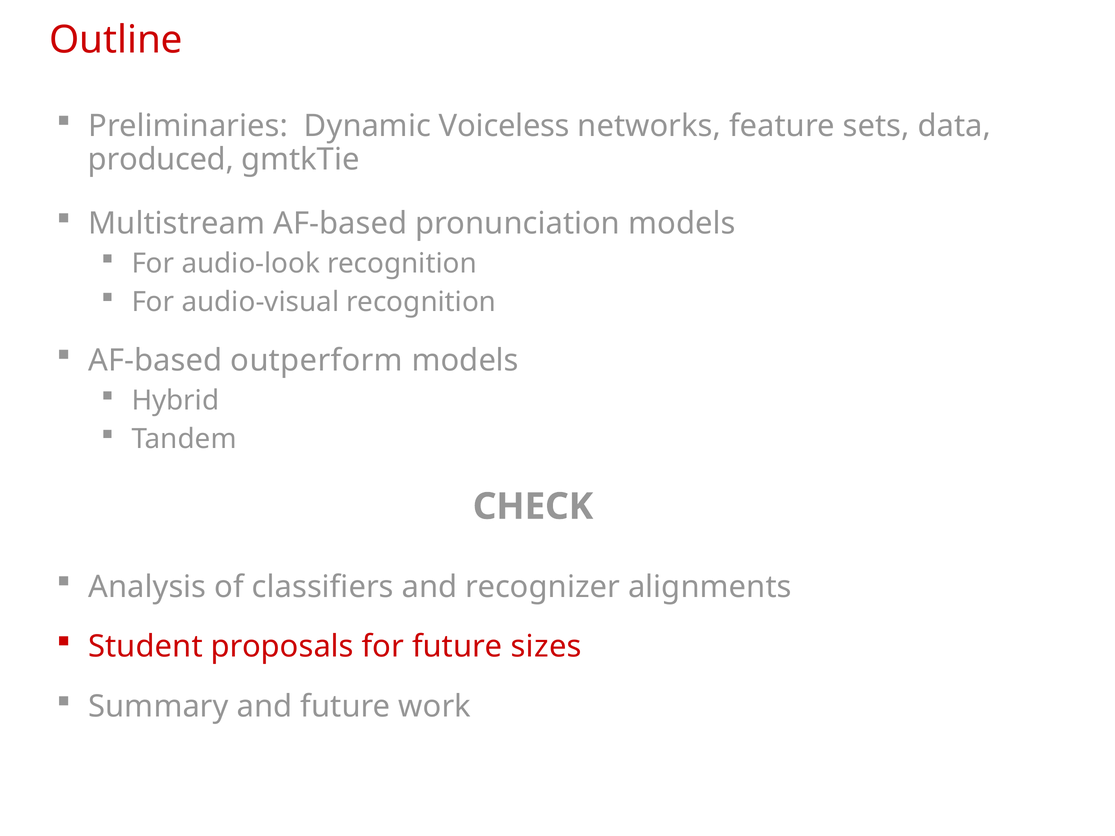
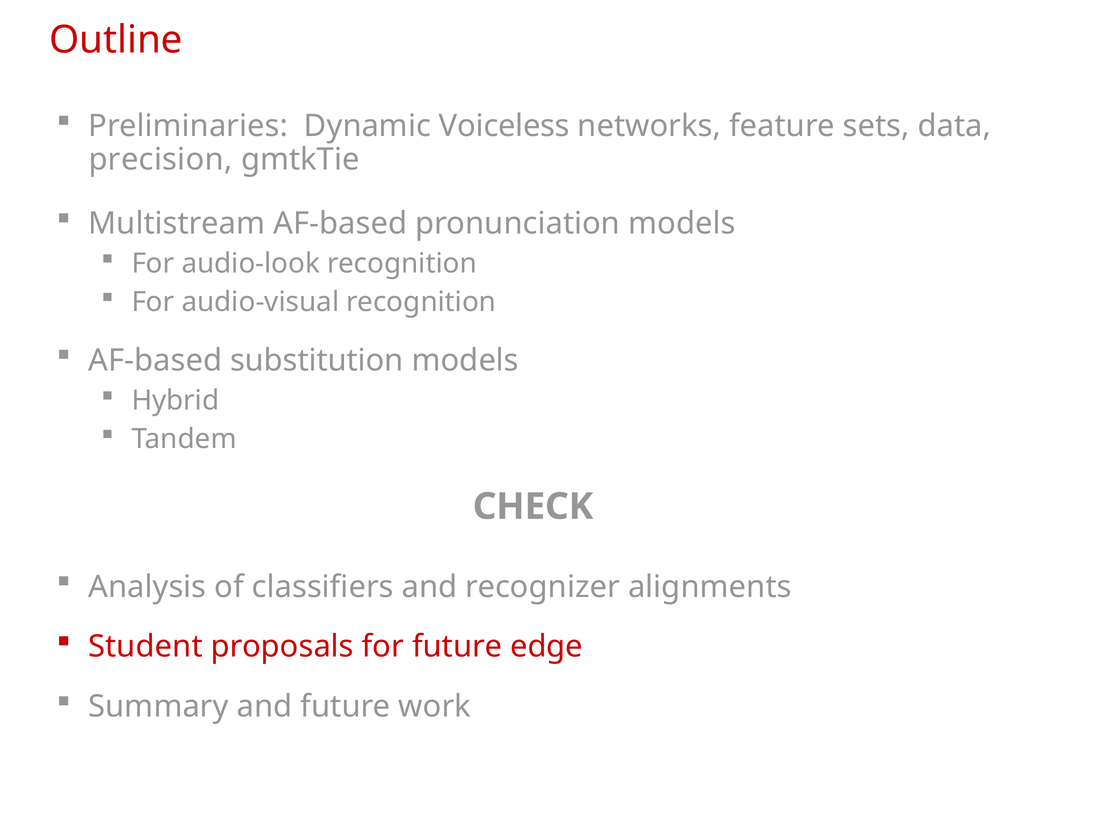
produced: produced -> precision (161, 159)
outperform: outperform -> substitution (317, 360)
sizes: sizes -> edge (546, 647)
